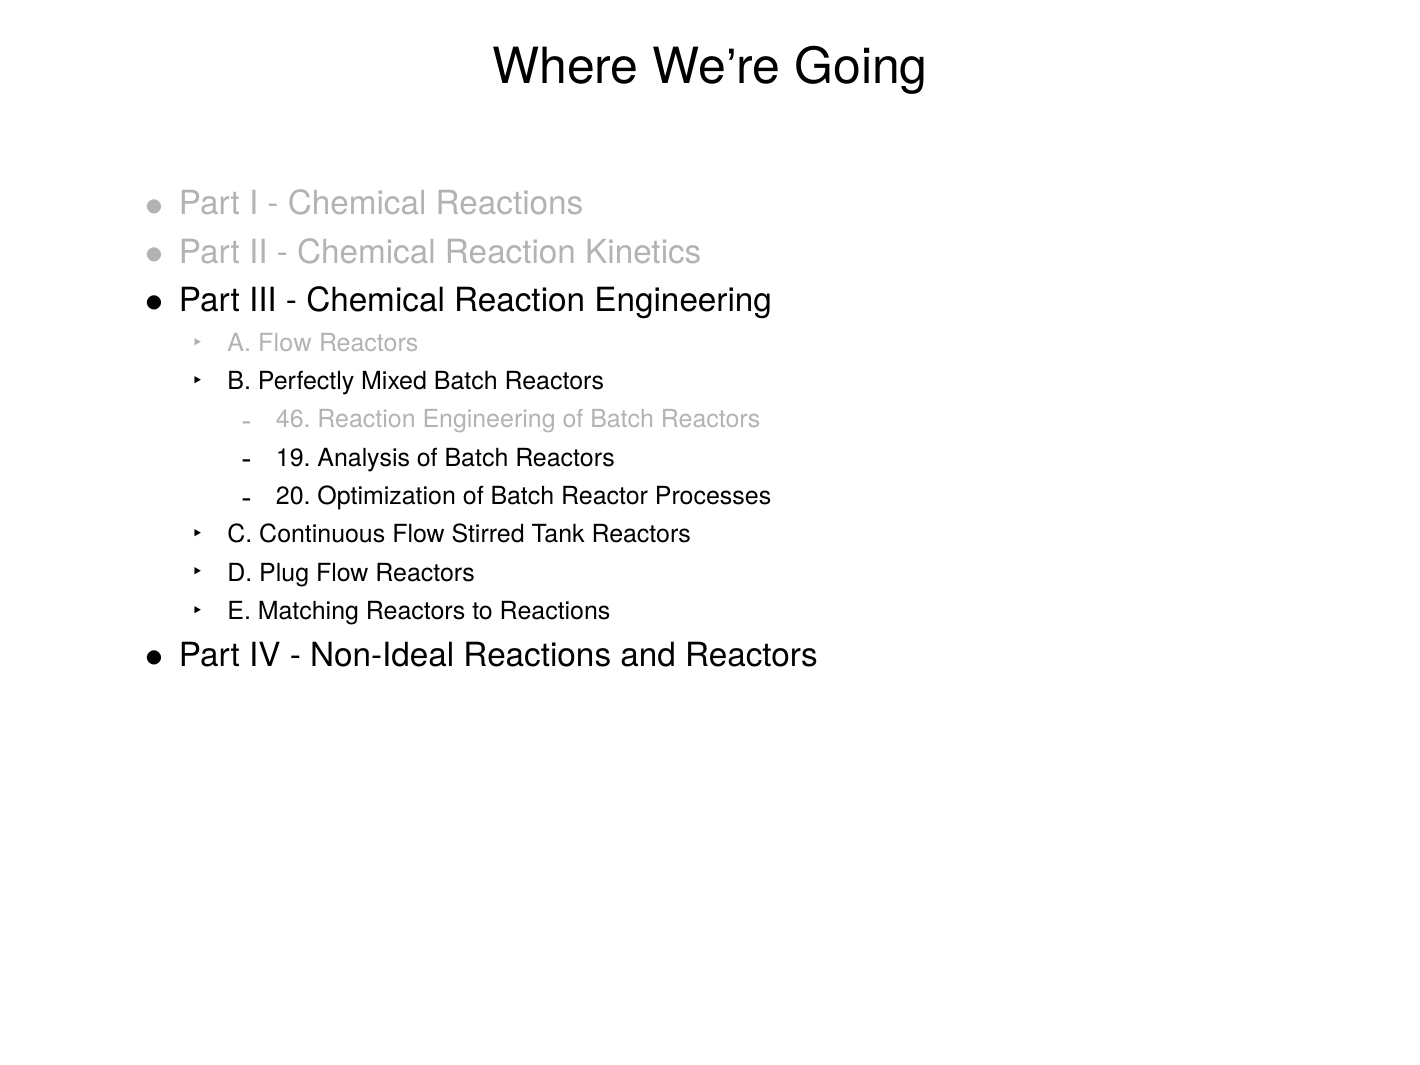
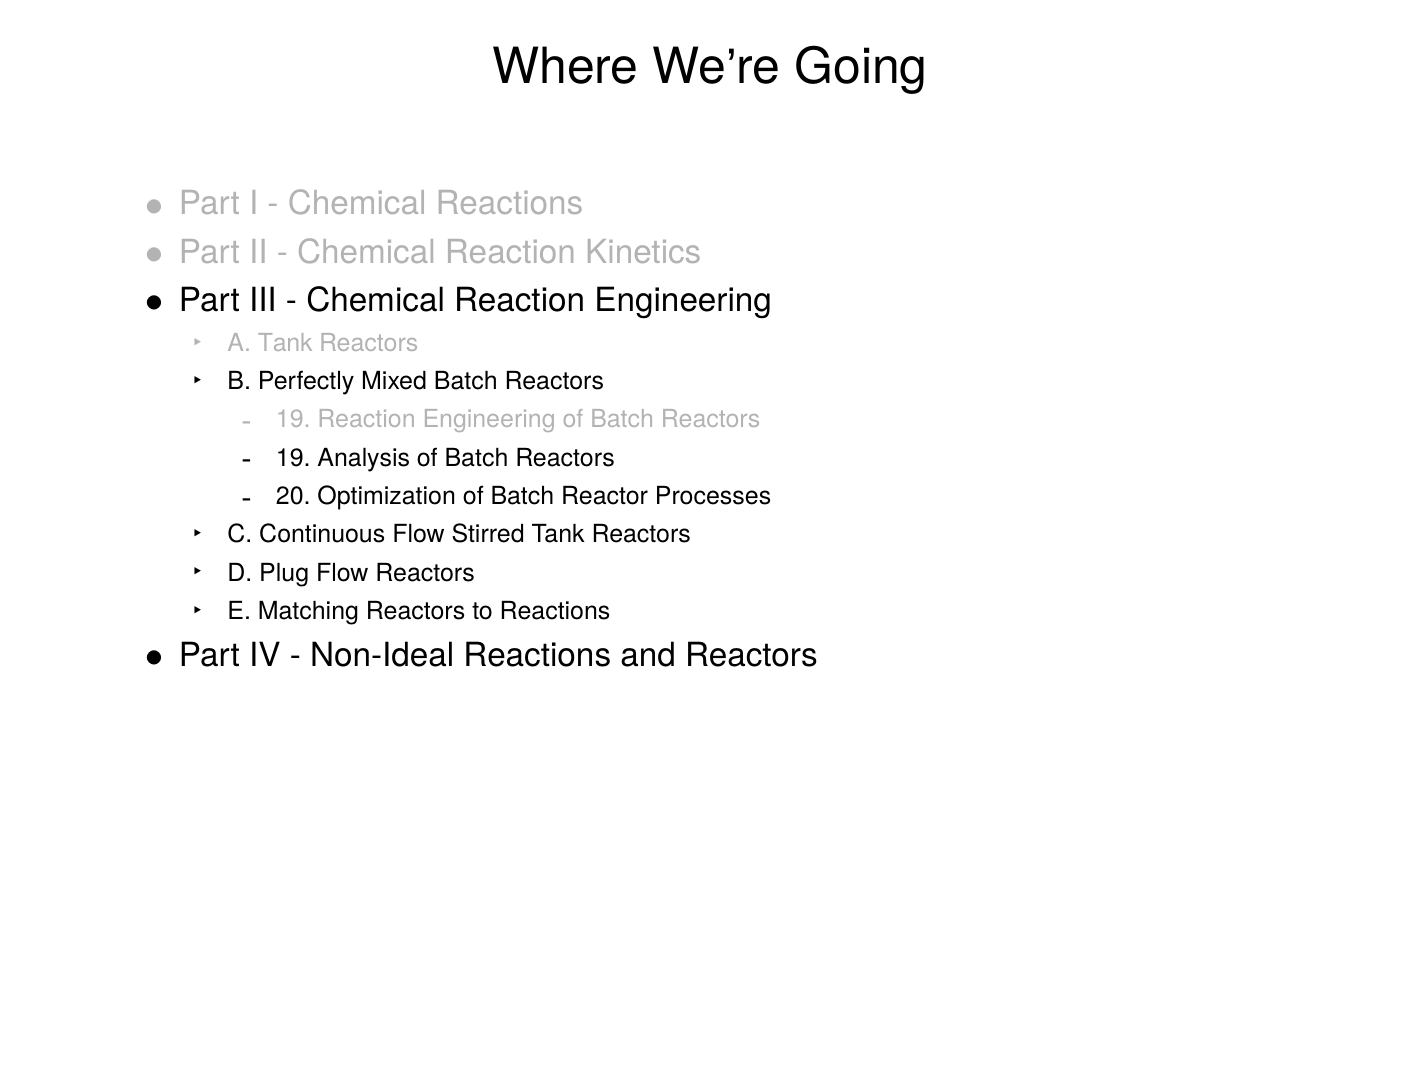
A Flow: Flow -> Tank (285, 343)
46: 46 -> 19 (293, 420)
